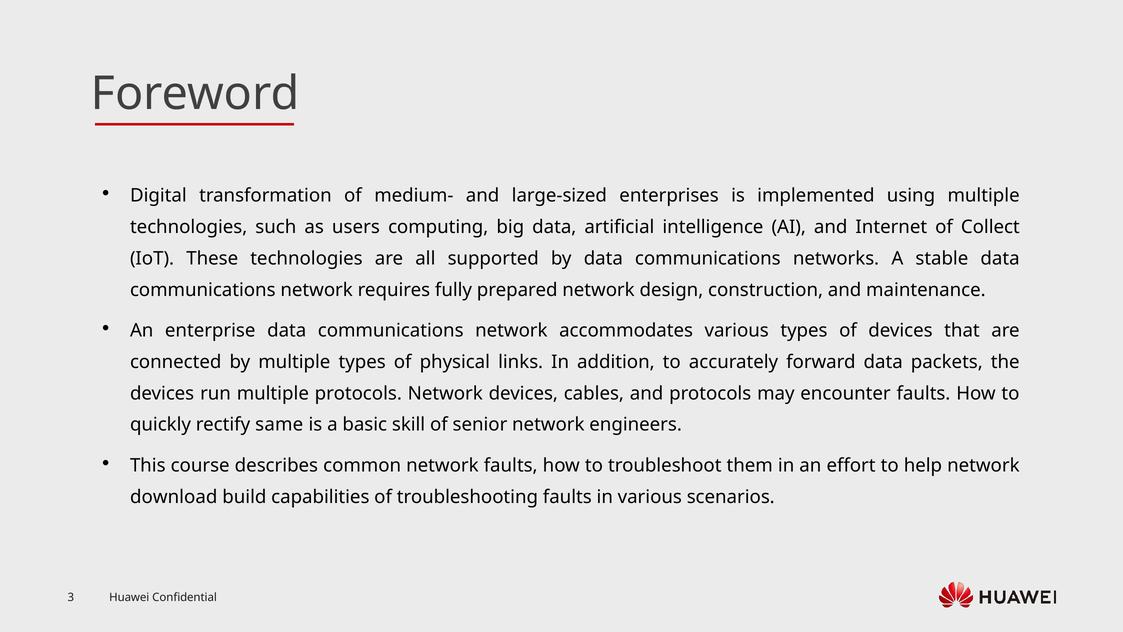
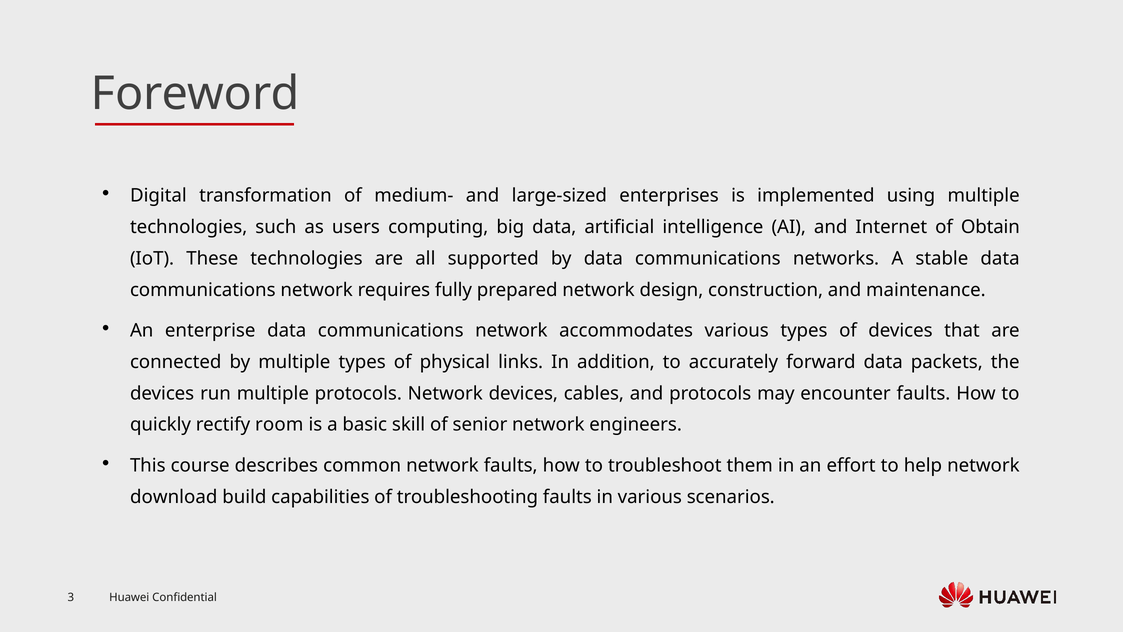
Collect: Collect -> Obtain (990, 227)
same: same -> room (279, 425)
